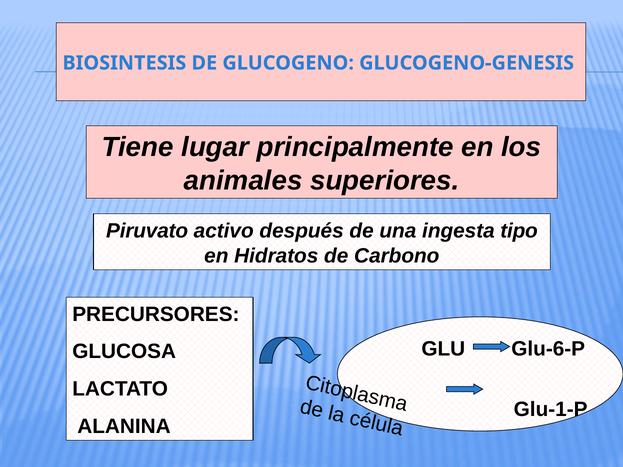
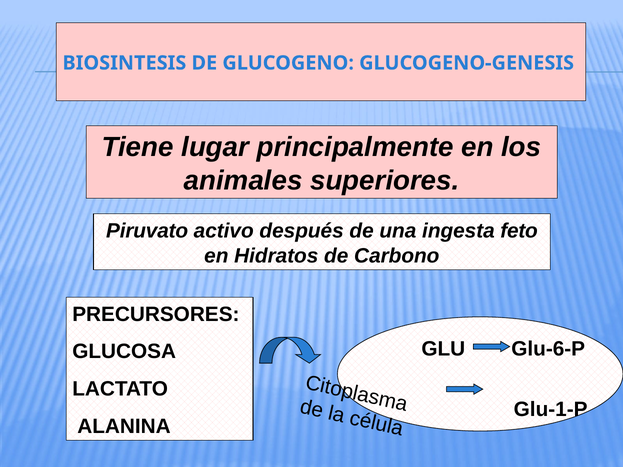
tipo: tipo -> feto (519, 231)
